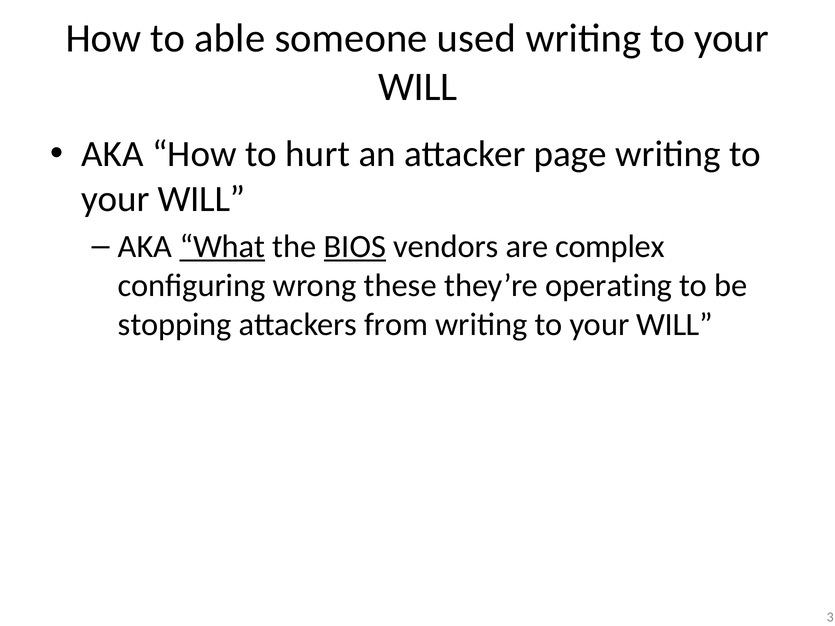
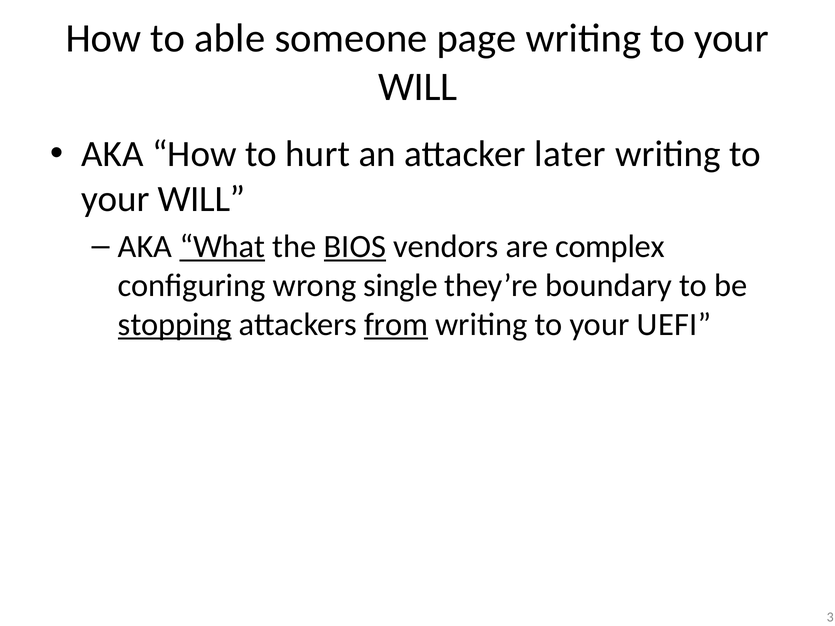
used: used -> page (477, 38)
page: page -> later (570, 154)
these: these -> single (400, 286)
operating: operating -> boundary (609, 286)
stopping underline: none -> present (175, 325)
from underline: none -> present (396, 325)
WILL: WILL -> UEFI (674, 325)
